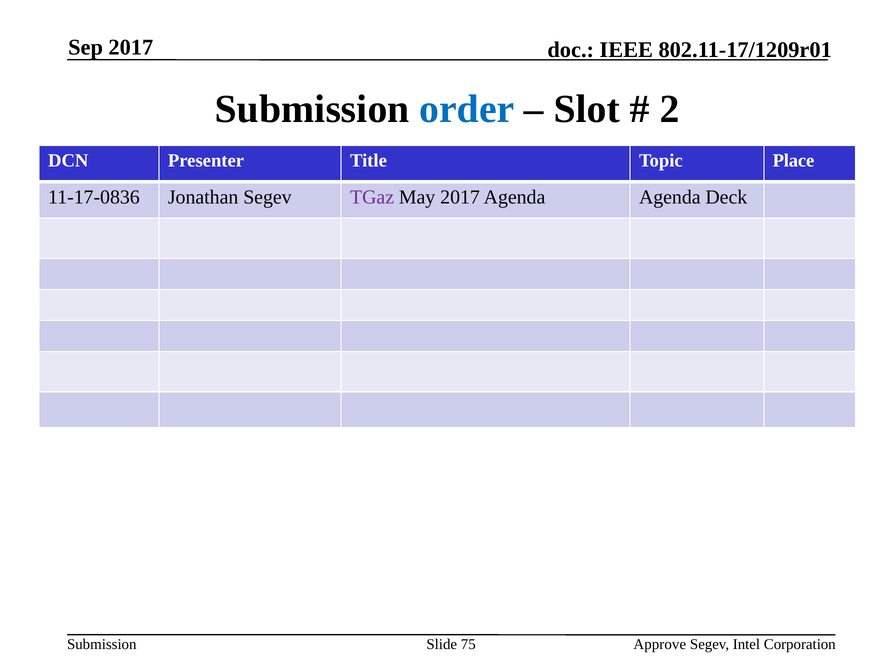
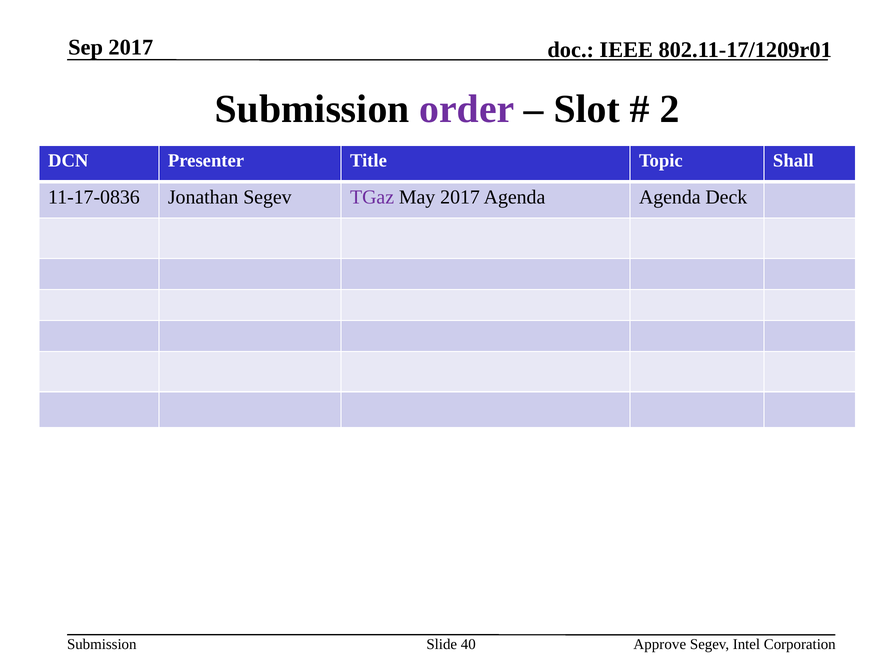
order colour: blue -> purple (467, 109)
Place: Place -> Shall (793, 160)
75: 75 -> 40 (468, 644)
